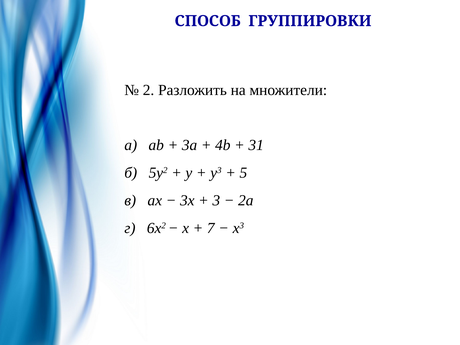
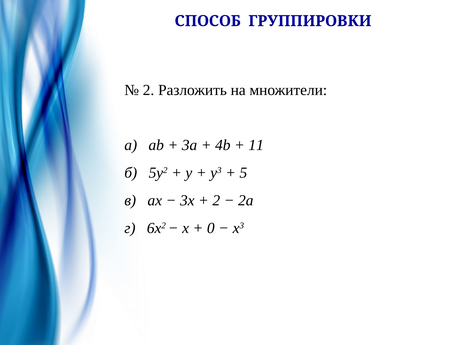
31: 31 -> 11 (256, 145)
3: 3 -> 2 (216, 200)
7: 7 -> 0 (211, 228)
